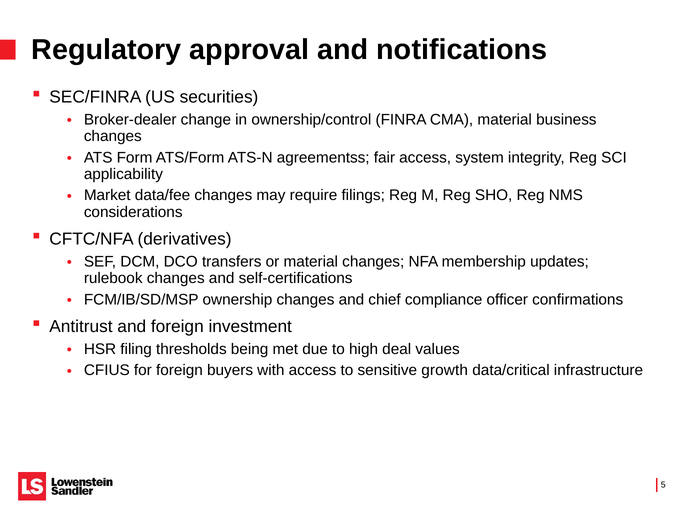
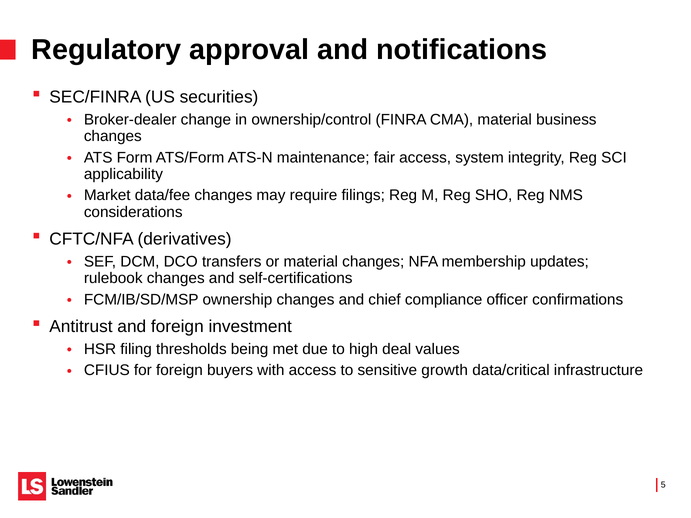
agreementss: agreementss -> maintenance (323, 158)
